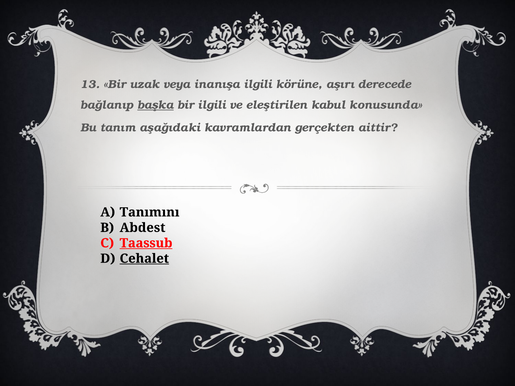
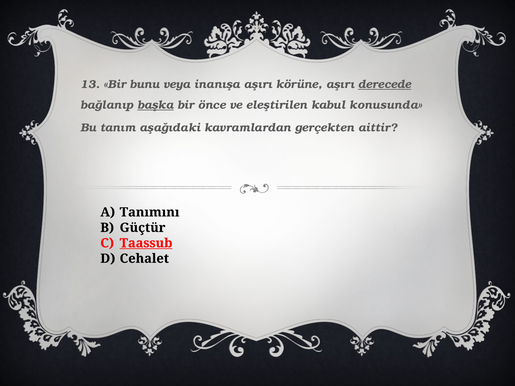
uzak: uzak -> bunu (145, 84)
inanışa ilgili: ilgili -> aşırı (258, 84)
derecede underline: none -> present (385, 84)
bir ilgili: ilgili -> önce (212, 105)
Abdest: Abdest -> Güçtür (143, 228)
Cehalet underline: present -> none (144, 259)
